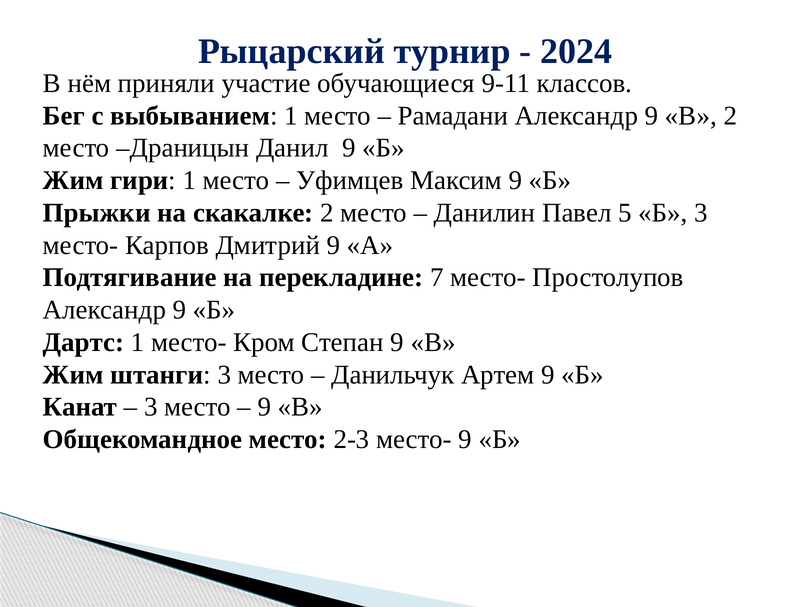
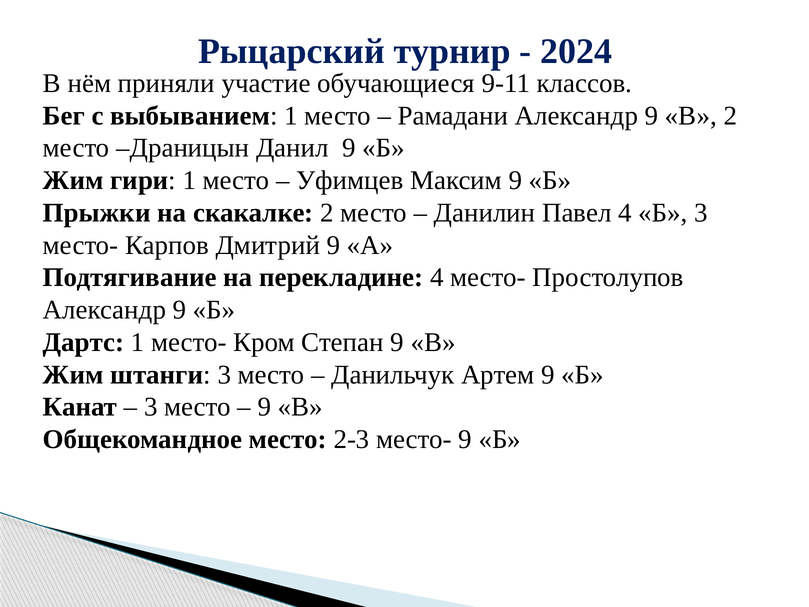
Павел 5: 5 -> 4 (625, 213)
перекладине 7: 7 -> 4 (437, 277)
